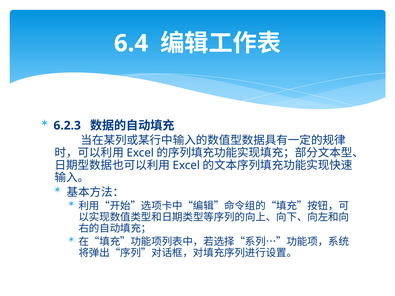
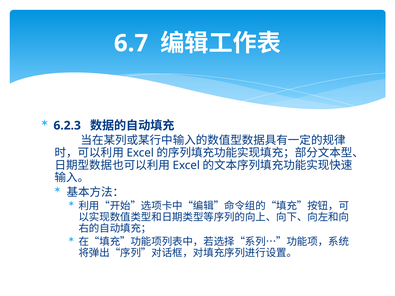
6.4: 6.4 -> 6.7 (131, 43)
